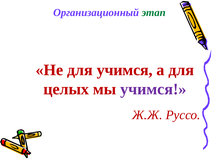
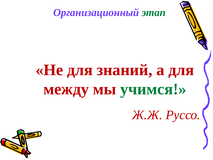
для учимся: учимся -> знаний (125, 70)
целых: целых -> между (66, 89)
учимся colour: purple -> green (153, 89)
